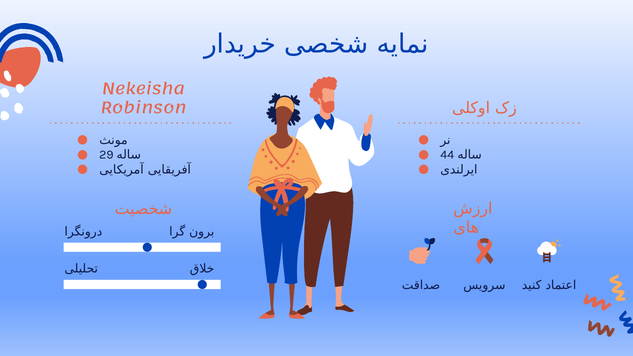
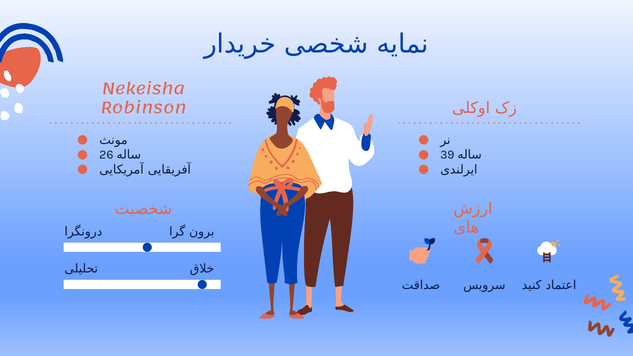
29: 29 -> 26 (106, 155)
44: 44 -> 39 (447, 155)
